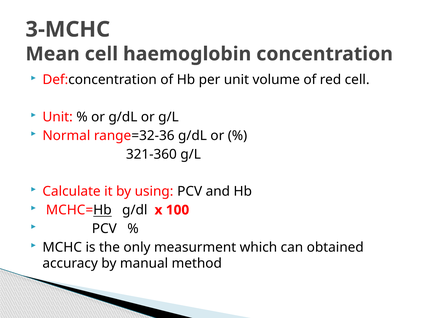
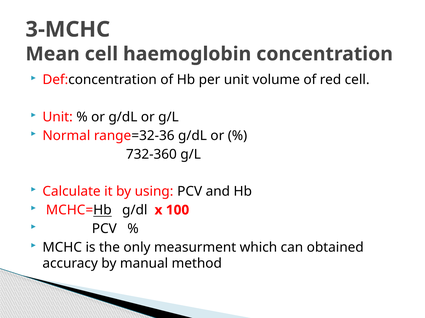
321-360: 321-360 -> 732-360 (151, 155)
